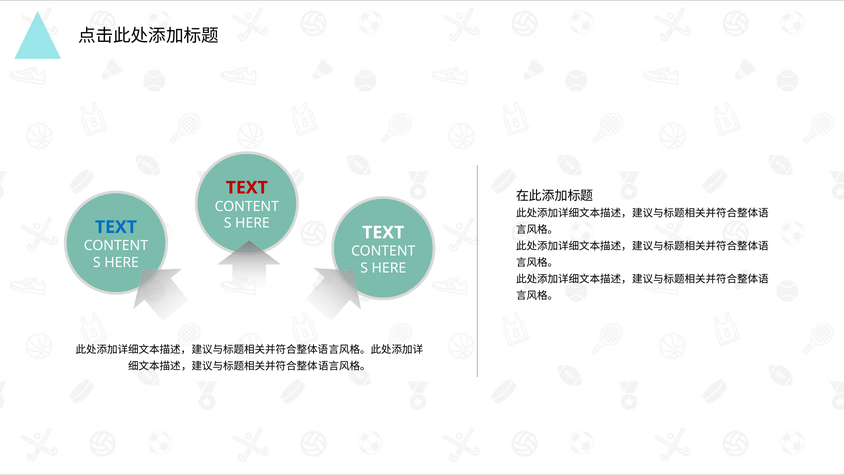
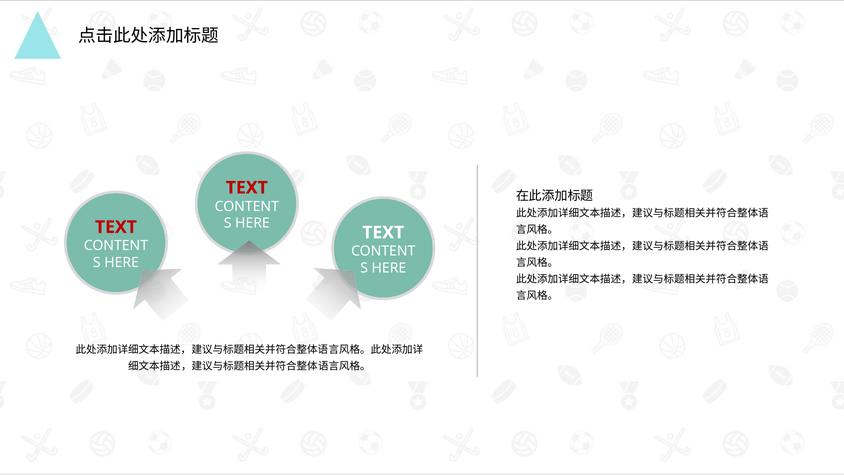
TEXT colour: blue -> red (116, 227)
